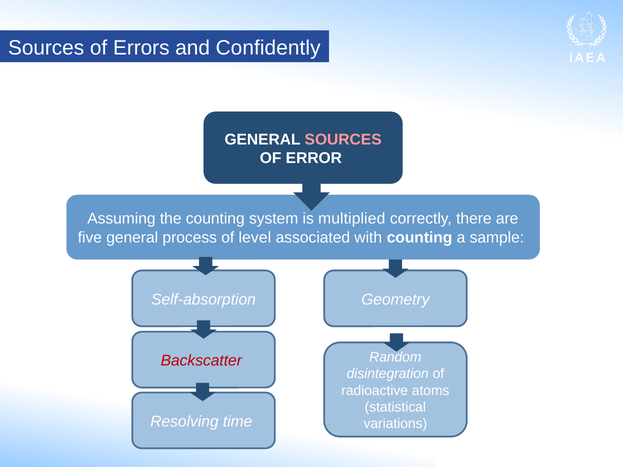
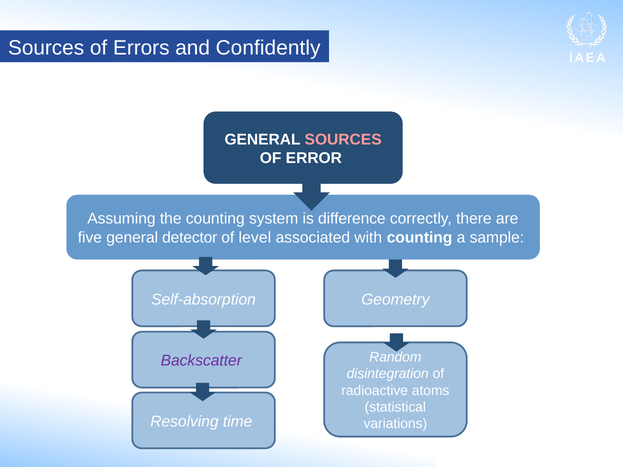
multiplied: multiplied -> difference (352, 219)
process: process -> detector (190, 238)
Backscatter colour: red -> purple (201, 361)
